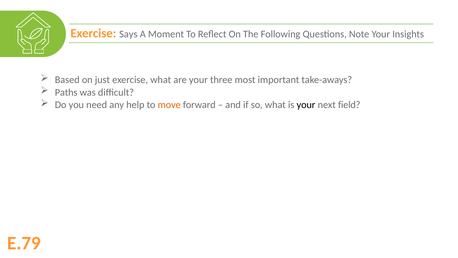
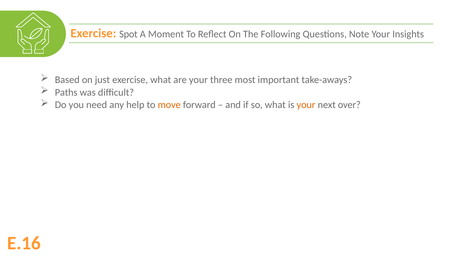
Says: Says -> Spot (128, 34)
your colour: black -> orange (306, 105)
field: field -> over (349, 105)
E.79: E.79 -> E.16 (24, 243)
